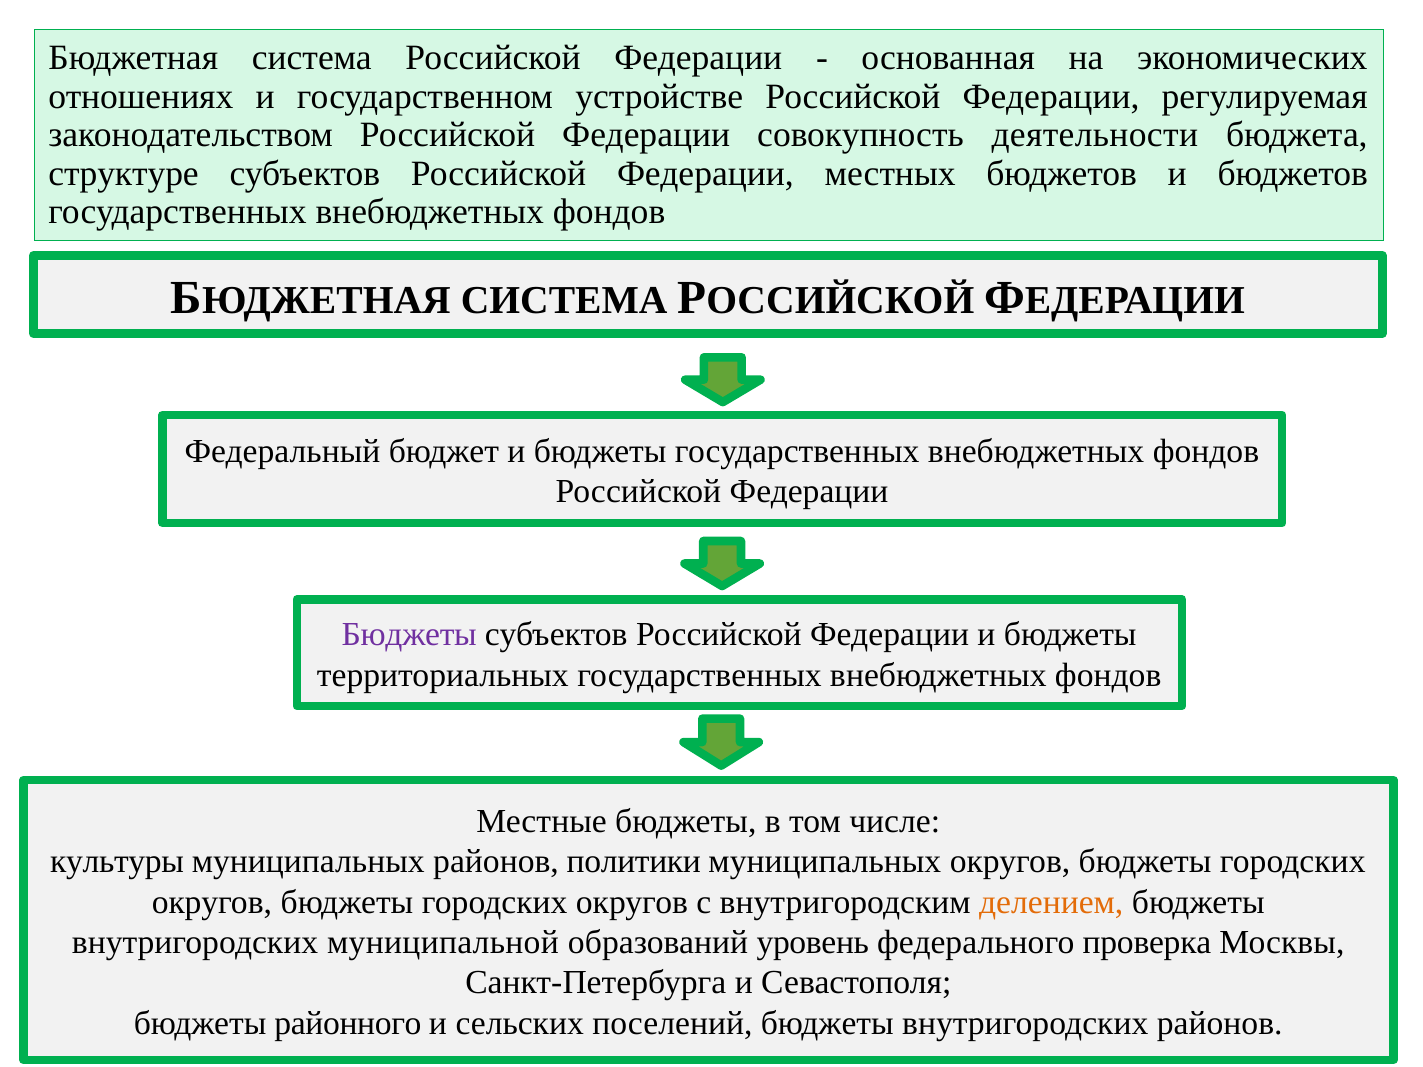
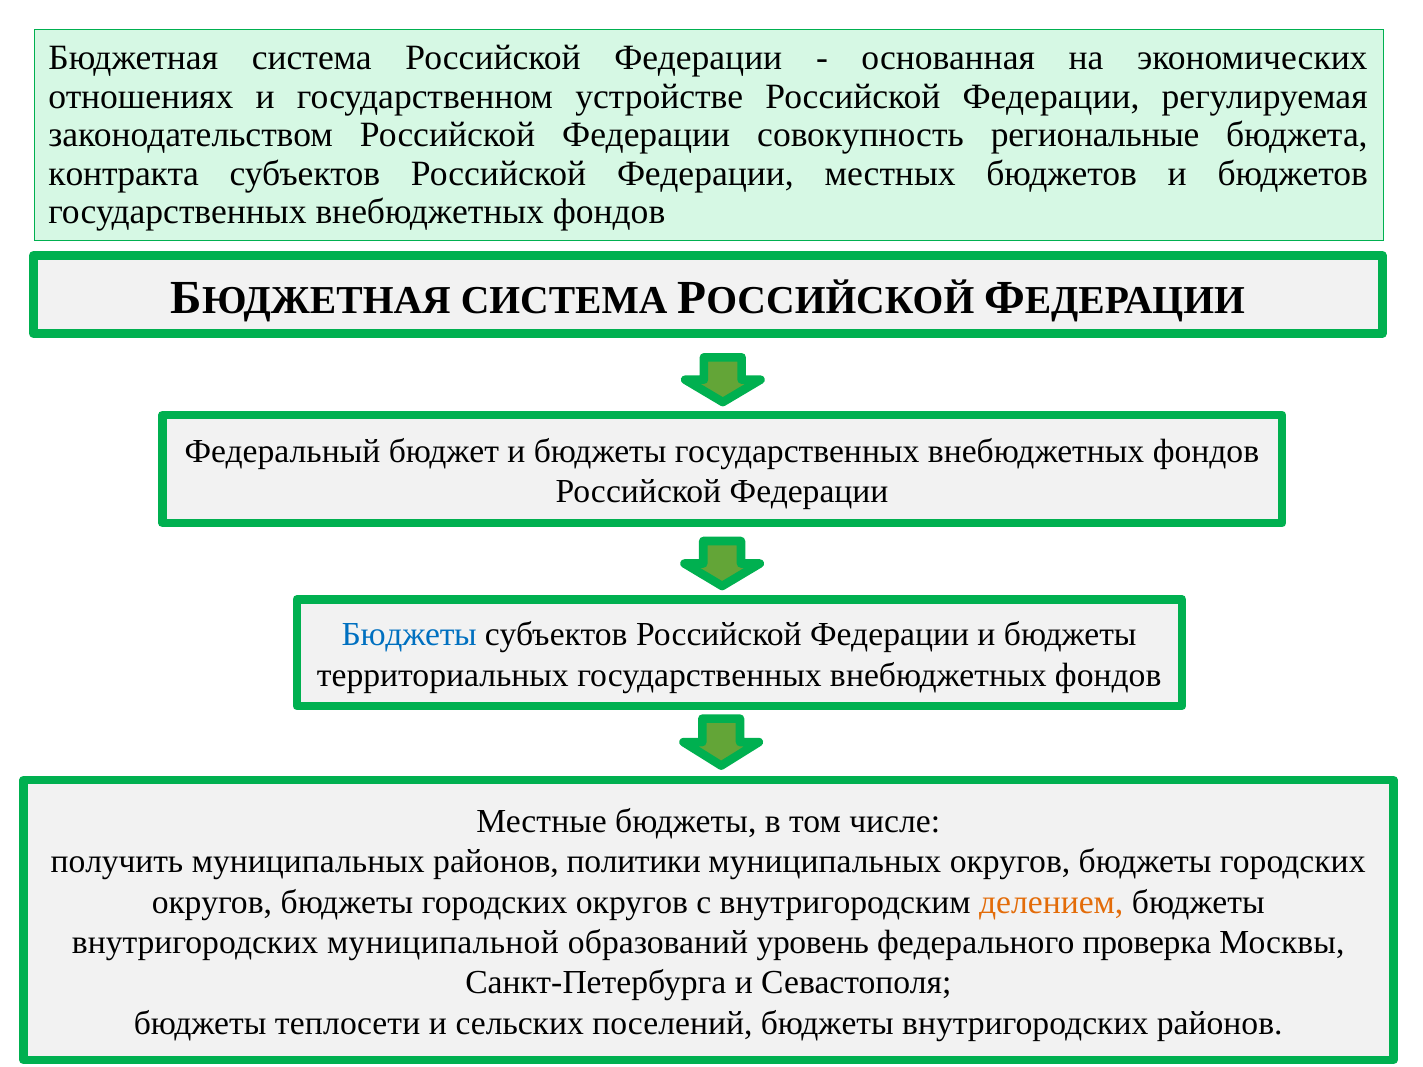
деятельности: деятельности -> региональные (1095, 135)
структуре: структуре -> контракта (124, 173)
Бюджеты colour: purple -> blue (409, 635)
культуры: культуры -> получить (117, 862)
районного: районного -> теплосети (348, 1023)
